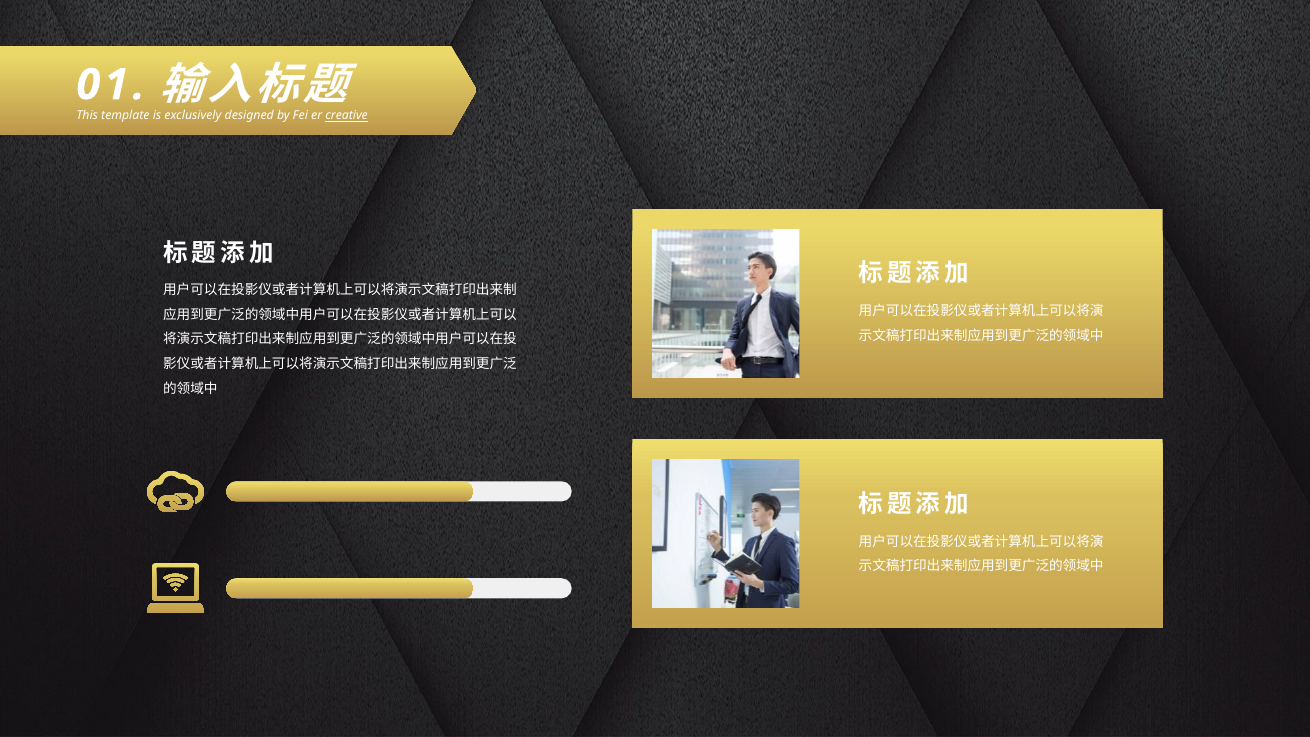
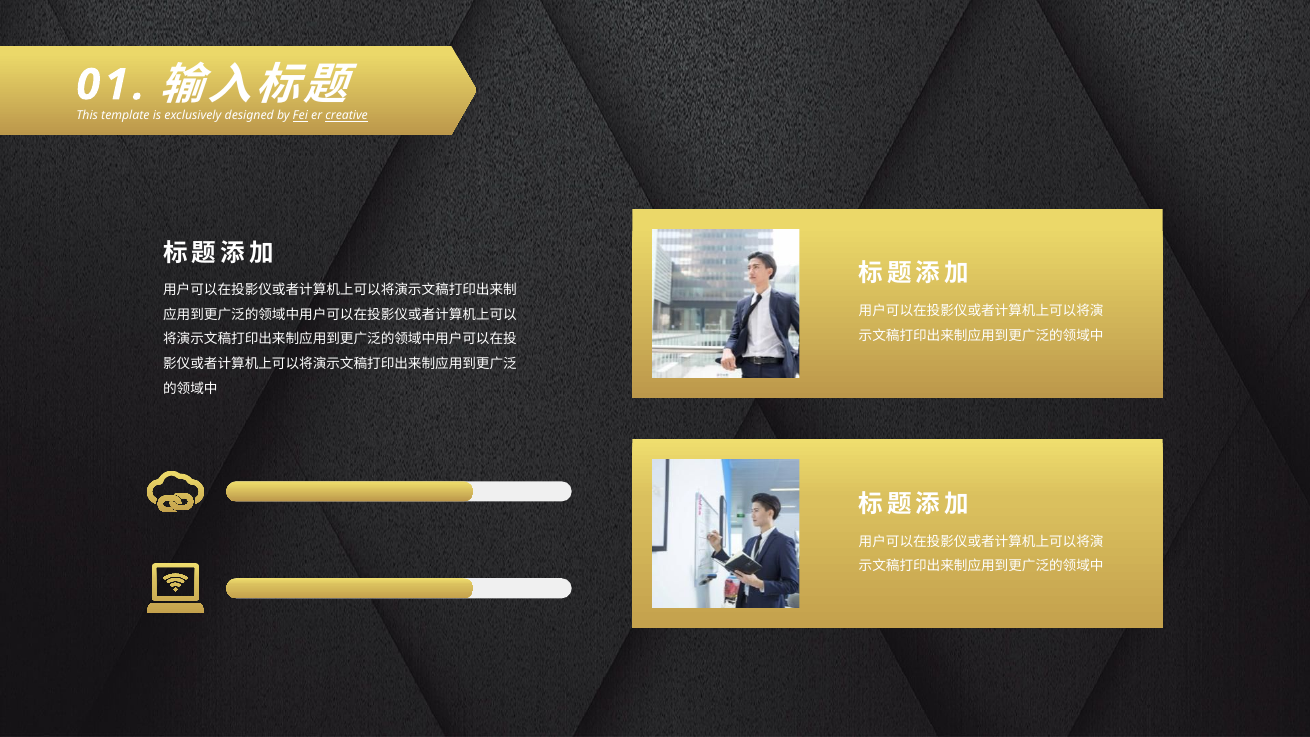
Fei underline: none -> present (300, 116)
